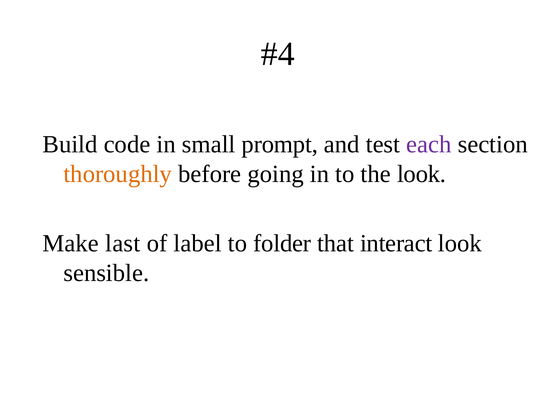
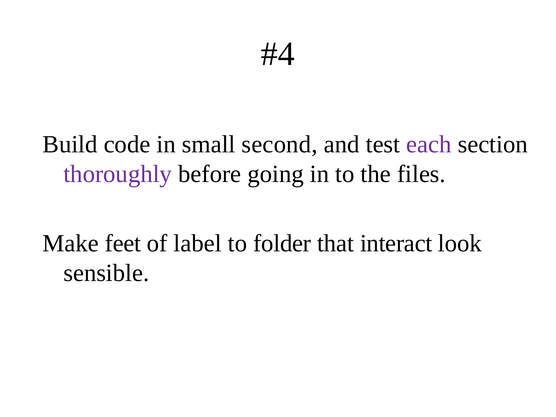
prompt: prompt -> second (280, 144)
thoroughly colour: orange -> purple (118, 174)
the look: look -> files (421, 174)
last: last -> feet (123, 243)
